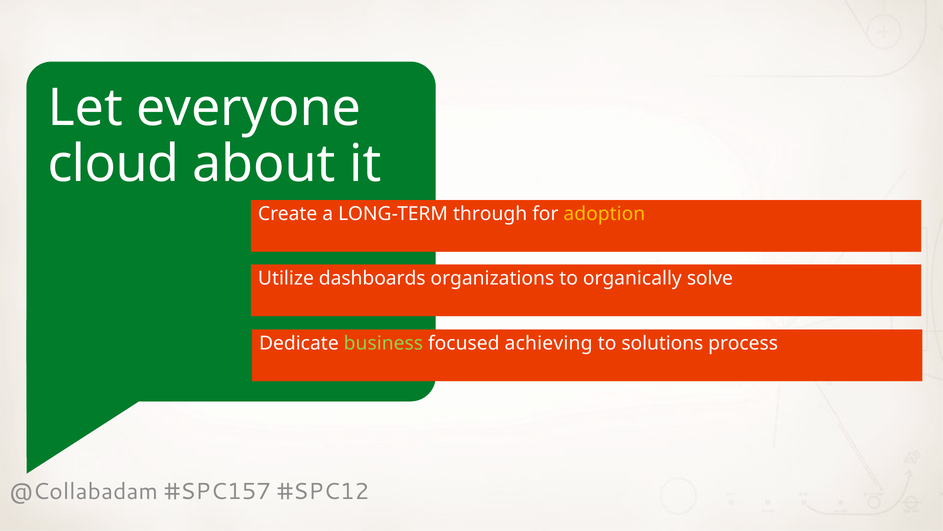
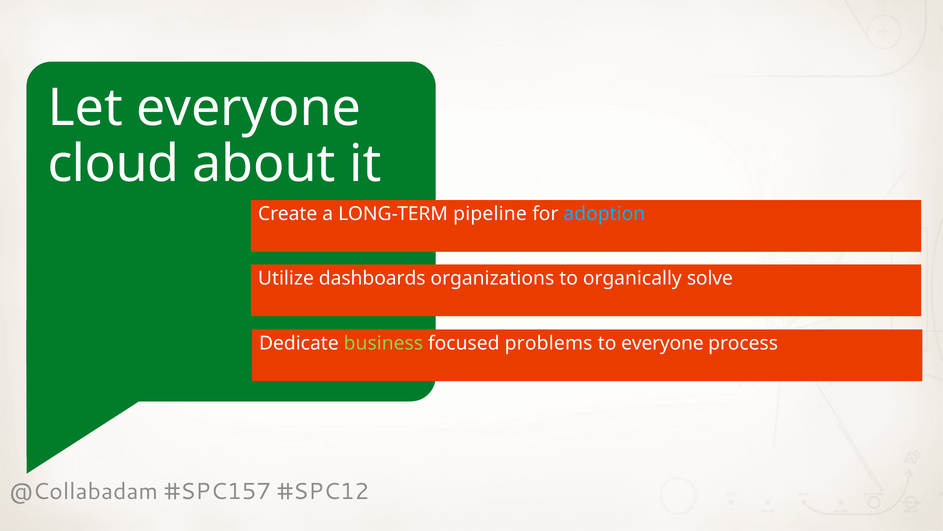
through: through -> pipeline (490, 214)
adoption colour: yellow -> light blue (604, 214)
achieving: achieving -> problems (549, 343)
to solutions: solutions -> everyone (662, 343)
